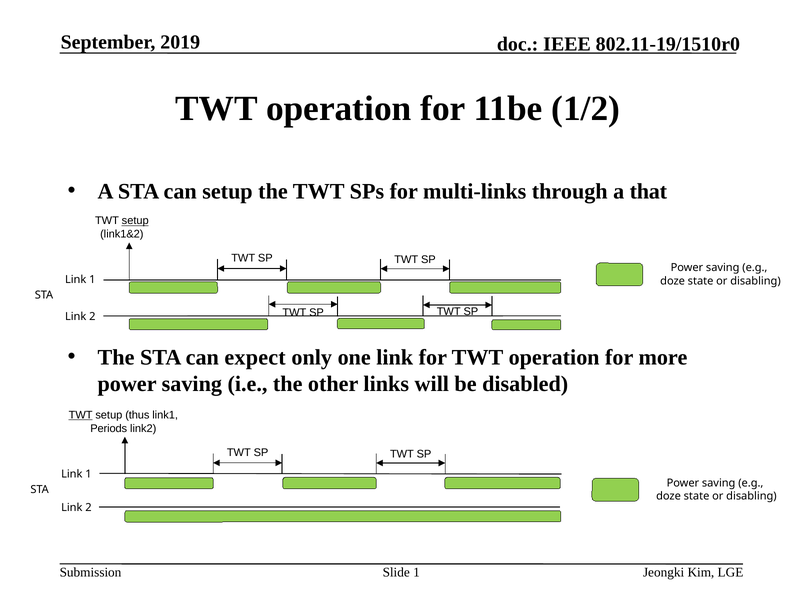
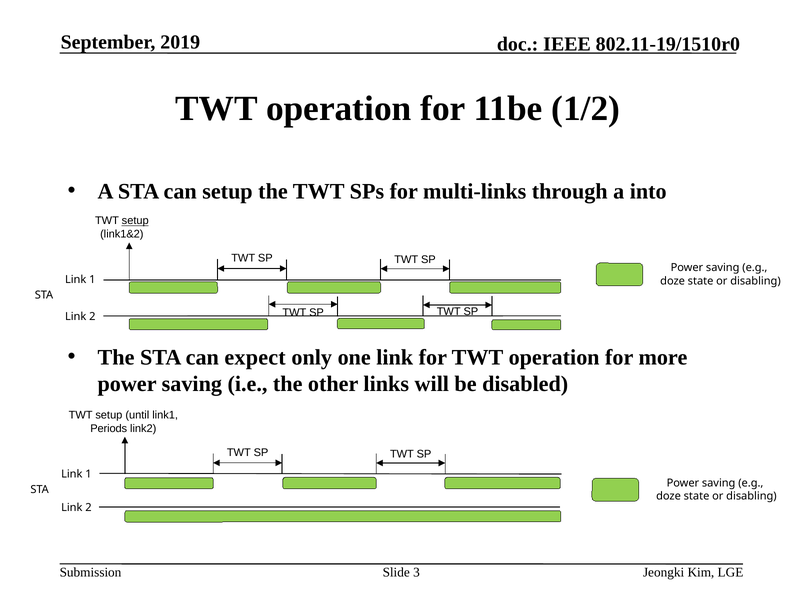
that: that -> into (648, 191)
TWT underline: present -> none (81, 415)
thus: thus -> until (137, 415)
Slide 1: 1 -> 3 (416, 573)
